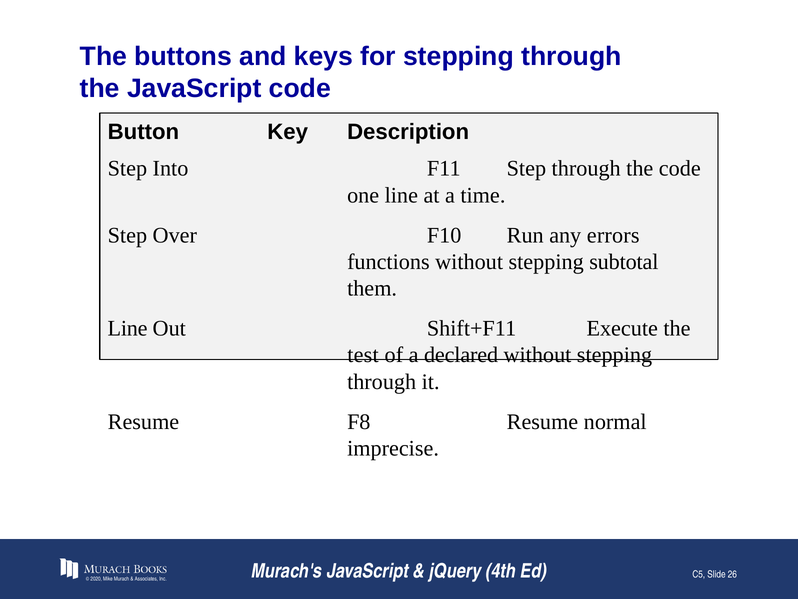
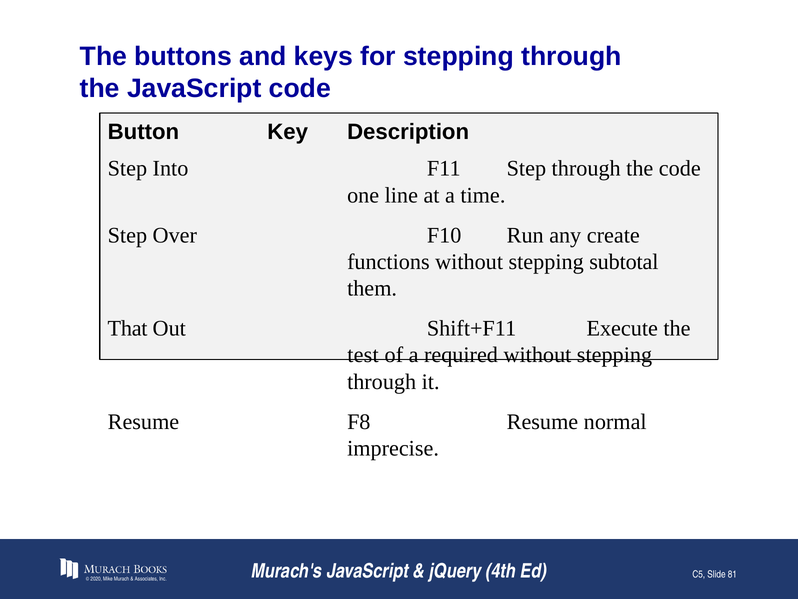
errors: errors -> create (613, 235)
Line: Line -> That (128, 328)
declared: declared -> required (461, 355)
26: 26 -> 81 (732, 574)
